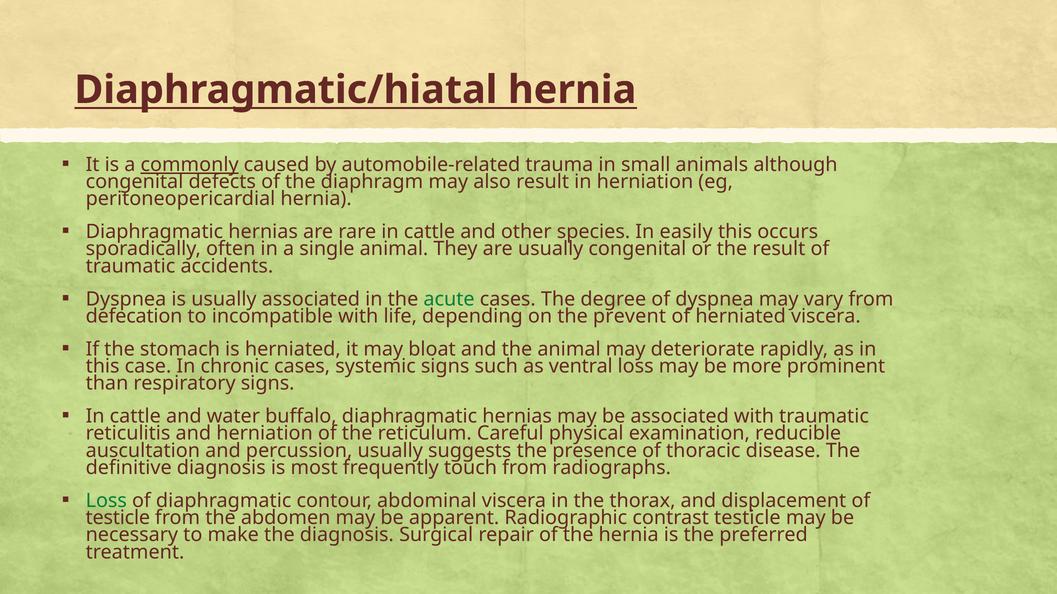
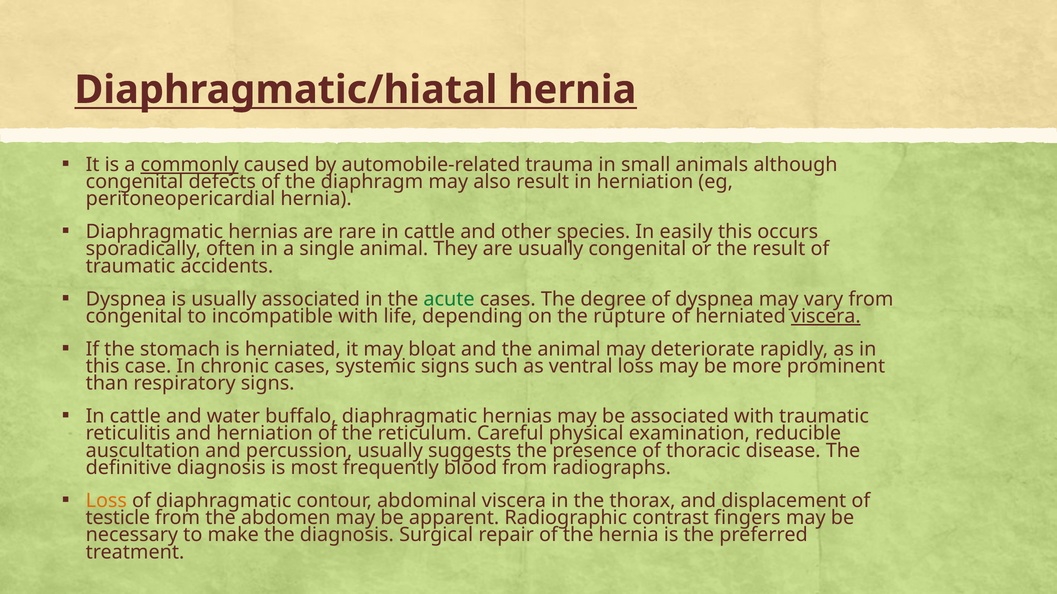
defecation: defecation -> congenital (134, 317)
prevent: prevent -> rupture (629, 317)
viscera underline: none -> present (826, 317)
touch: touch -> blood (471, 468)
Loss colour: green -> orange (106, 501)
contrast testicle: testicle -> fingers (747, 518)
